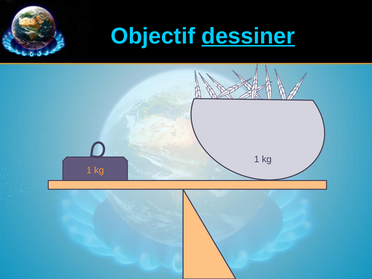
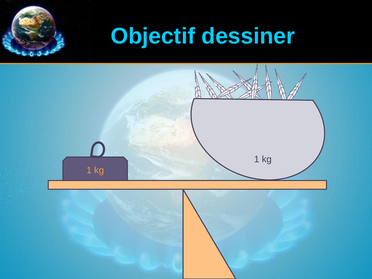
dessiner underline: present -> none (248, 36)
